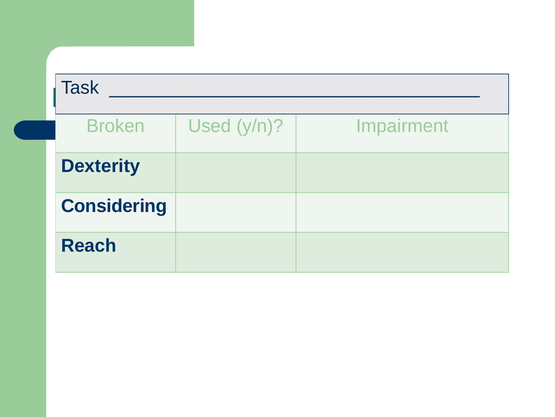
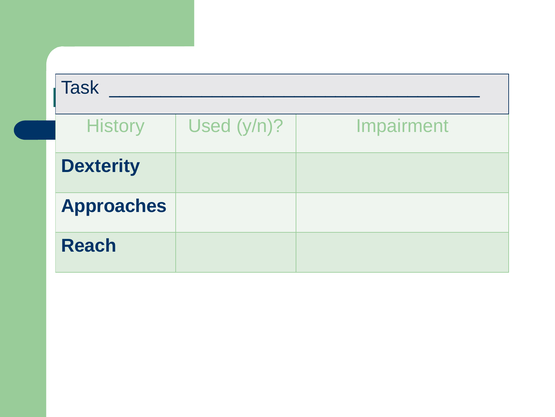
Broken: Broken -> History (116, 126)
Considering: Considering -> Approaches (114, 206)
